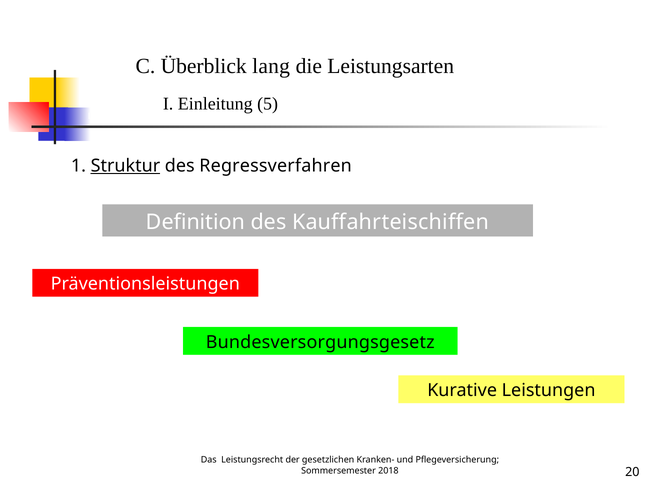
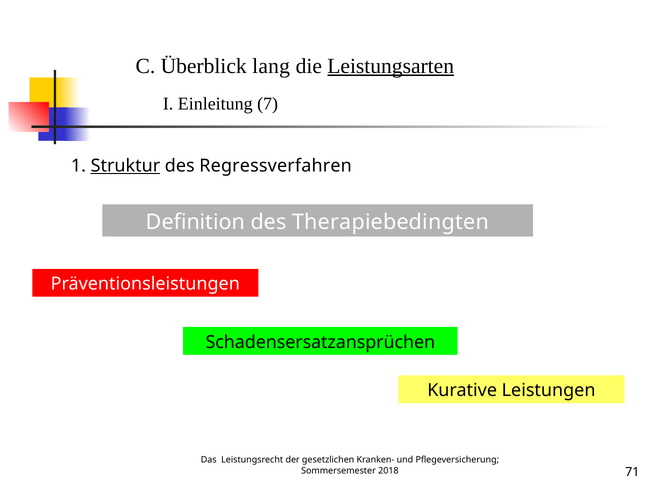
Leistungsarten underline: none -> present (391, 66)
5: 5 -> 7 (268, 104)
Kauffahrteischiffen: Kauffahrteischiffen -> Therapiebedingten (390, 222)
Bundesversorgungsgesetz: Bundesversorgungsgesetz -> Schadensersatzansprüchen (320, 342)
20: 20 -> 71 (632, 473)
